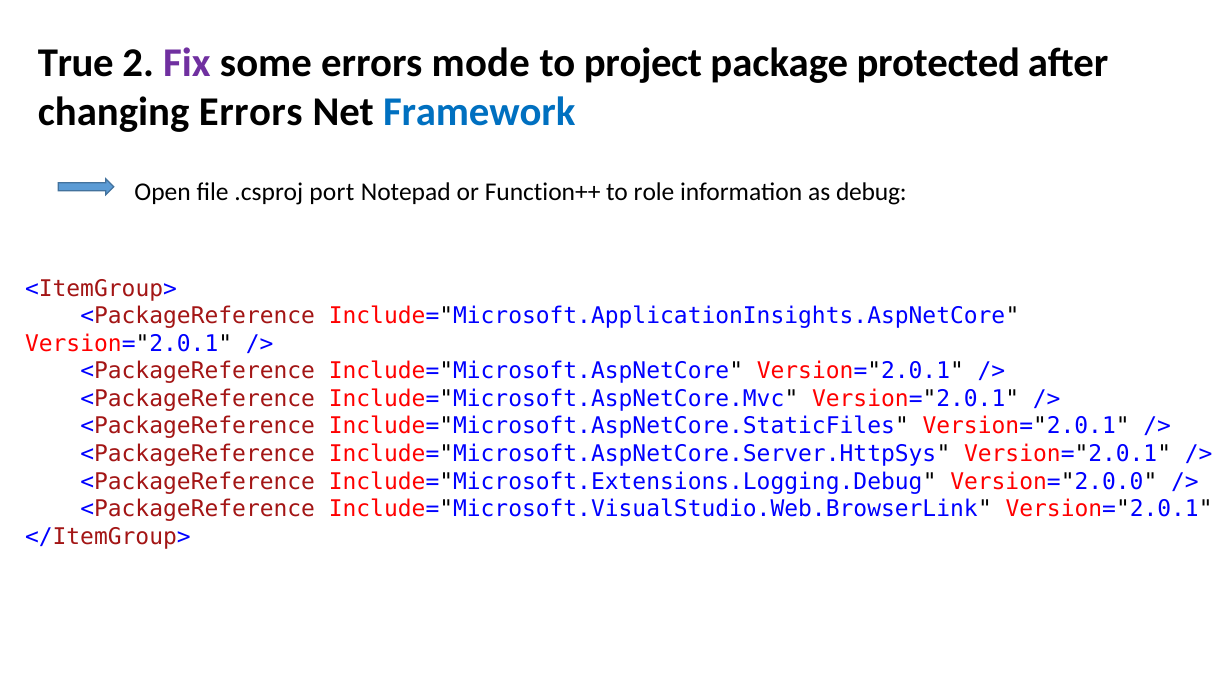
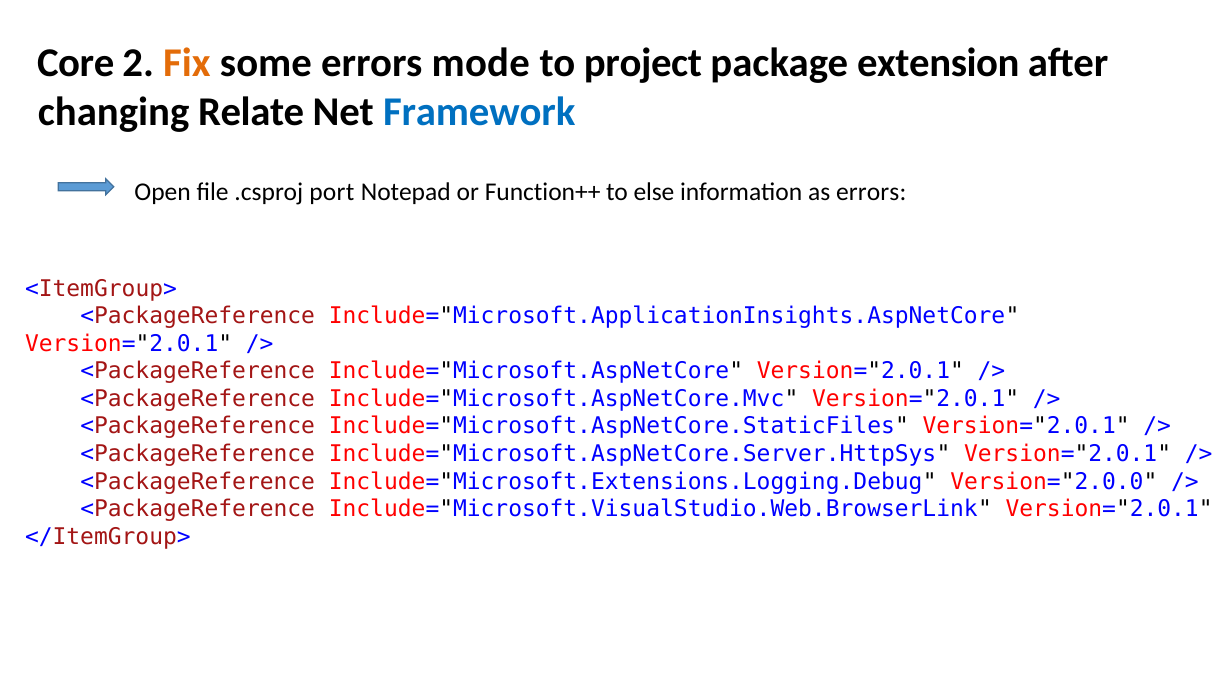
True: True -> Core (76, 63)
Fix colour: purple -> orange (187, 63)
protected: protected -> extension (938, 63)
changing Errors: Errors -> Relate (251, 112)
role: role -> else (654, 192)
as debug: debug -> errors (871, 192)
